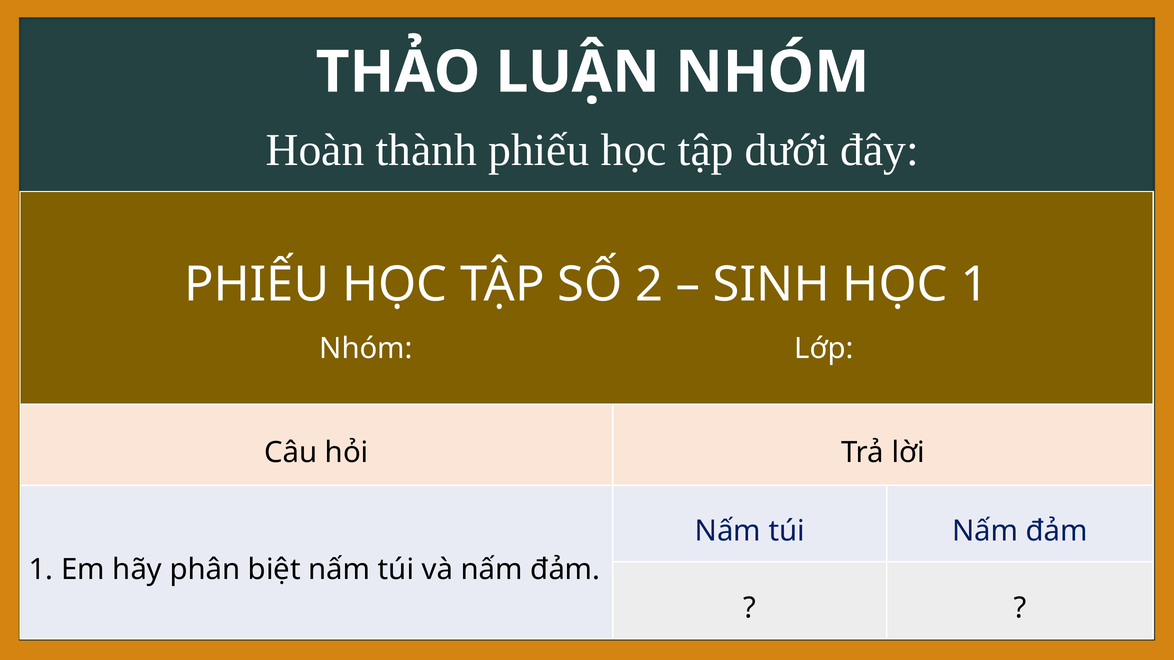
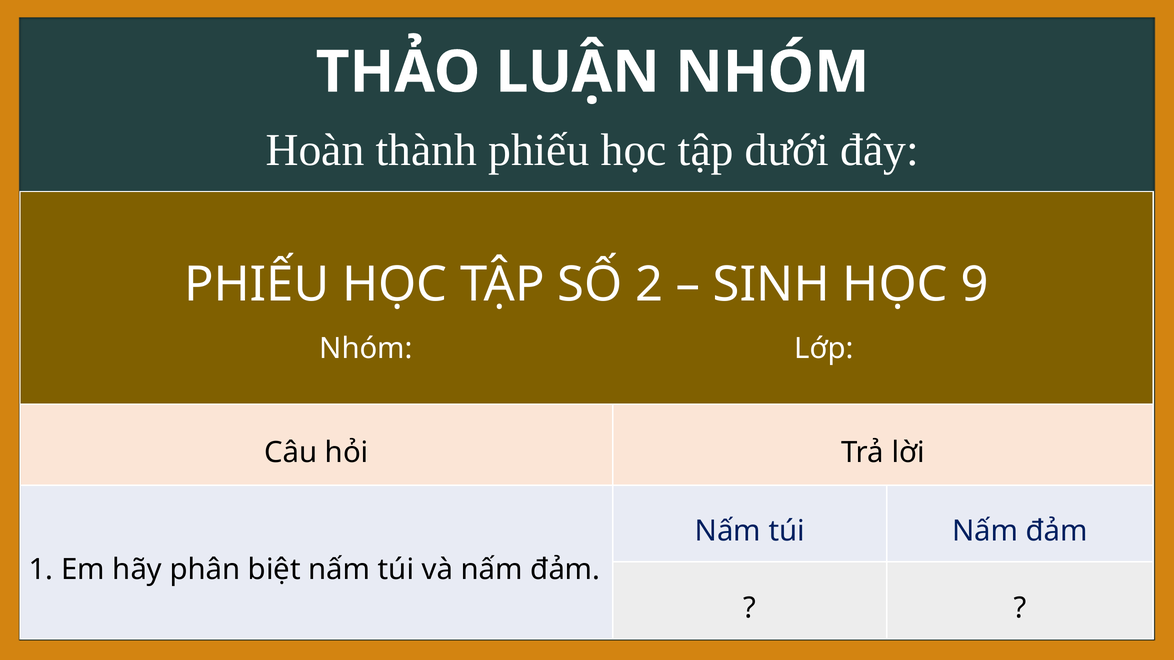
HỌC 1: 1 -> 9 (975, 285)
